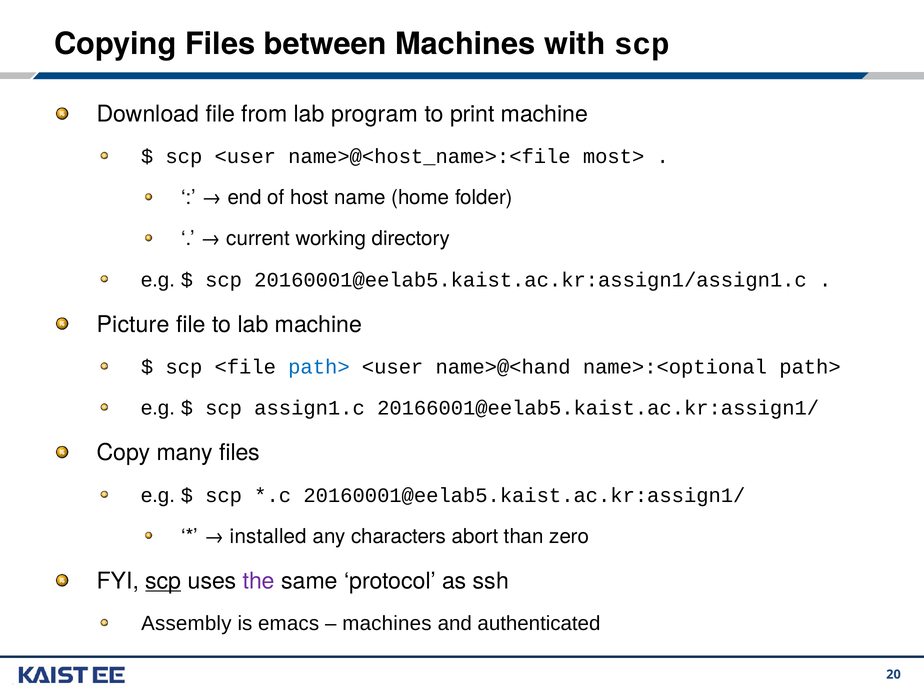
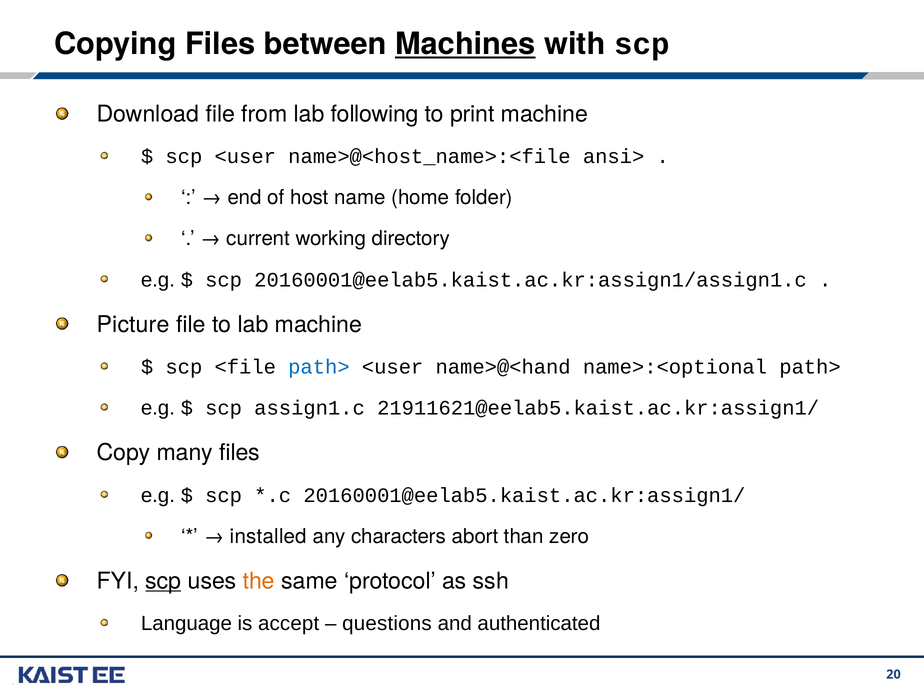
Machines underline: none -> present (465, 44)
program: program -> following (375, 114)
most>: most> -> ansi> (614, 157)
20166001@eelab5.kaist.ac.kr:assign1/: 20166001@eelab5.kaist.ac.kr:assign1/ -> 21911621@eelab5.kaist.ac.kr:assign1/ (598, 408)
the colour: purple -> orange (259, 581)
Assembly: Assembly -> Language (186, 624)
emacs: emacs -> accept (289, 624)
machines: machines -> questions (387, 624)
